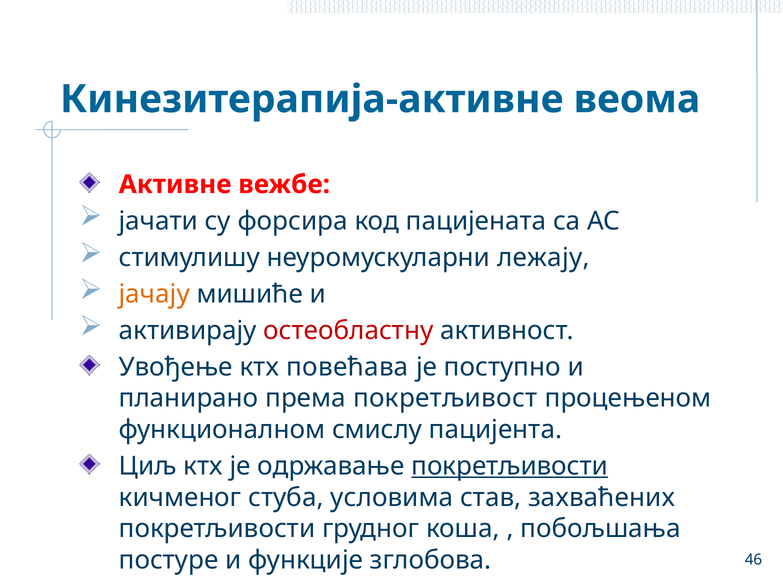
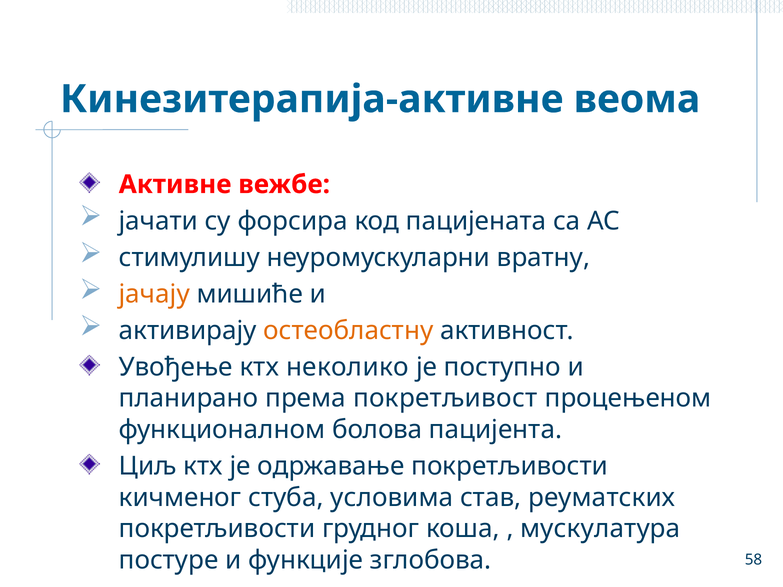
лежају: лежају -> вратну (544, 258)
остеобластну colour: red -> orange (348, 331)
повећава: повећава -> неколико (347, 367)
смислу: смислу -> болова (377, 430)
покретљивости underline: present -> none (510, 466)
захваћених: захваћених -> реуматских (602, 498)
побољшања: побољшања -> мускулатура (600, 529)
46: 46 -> 58 (753, 560)
